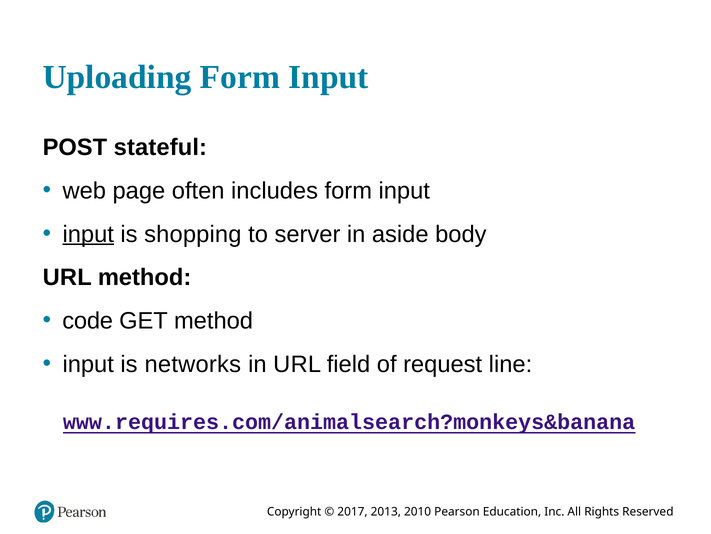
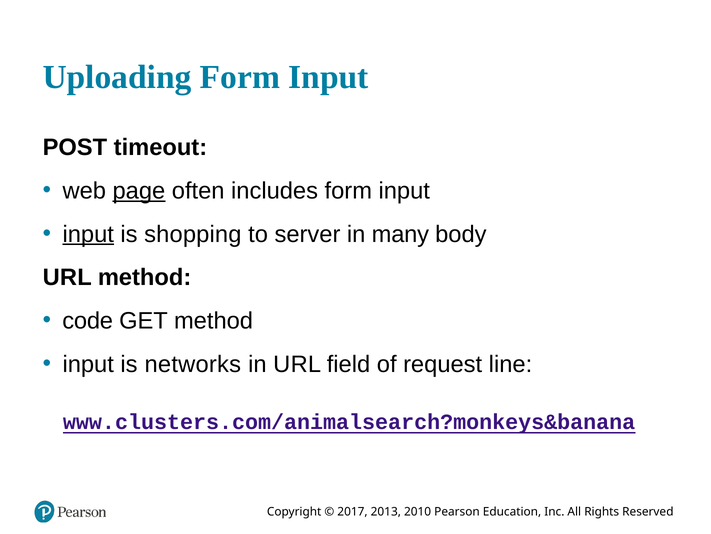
stateful: stateful -> timeout (160, 147)
page underline: none -> present (139, 191)
aside: aside -> many (400, 234)
www.requires.com/animalsearch?monkeys&banana: www.requires.com/animalsearch?monkeys&banana -> www.clusters.com/animalsearch?monkeys&banana (349, 422)
